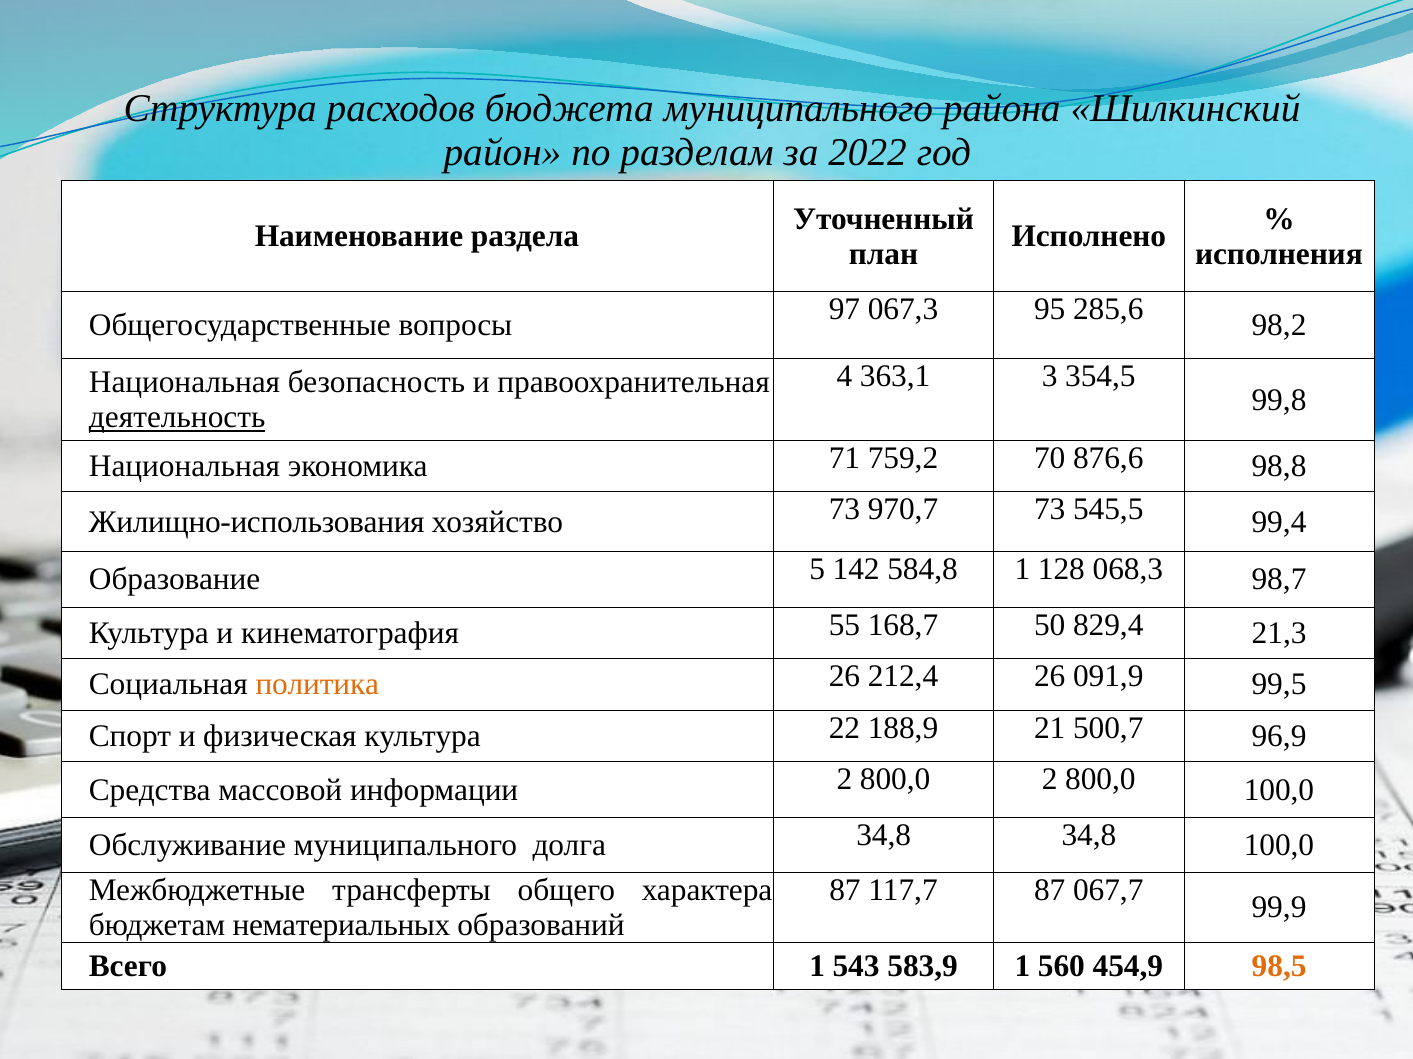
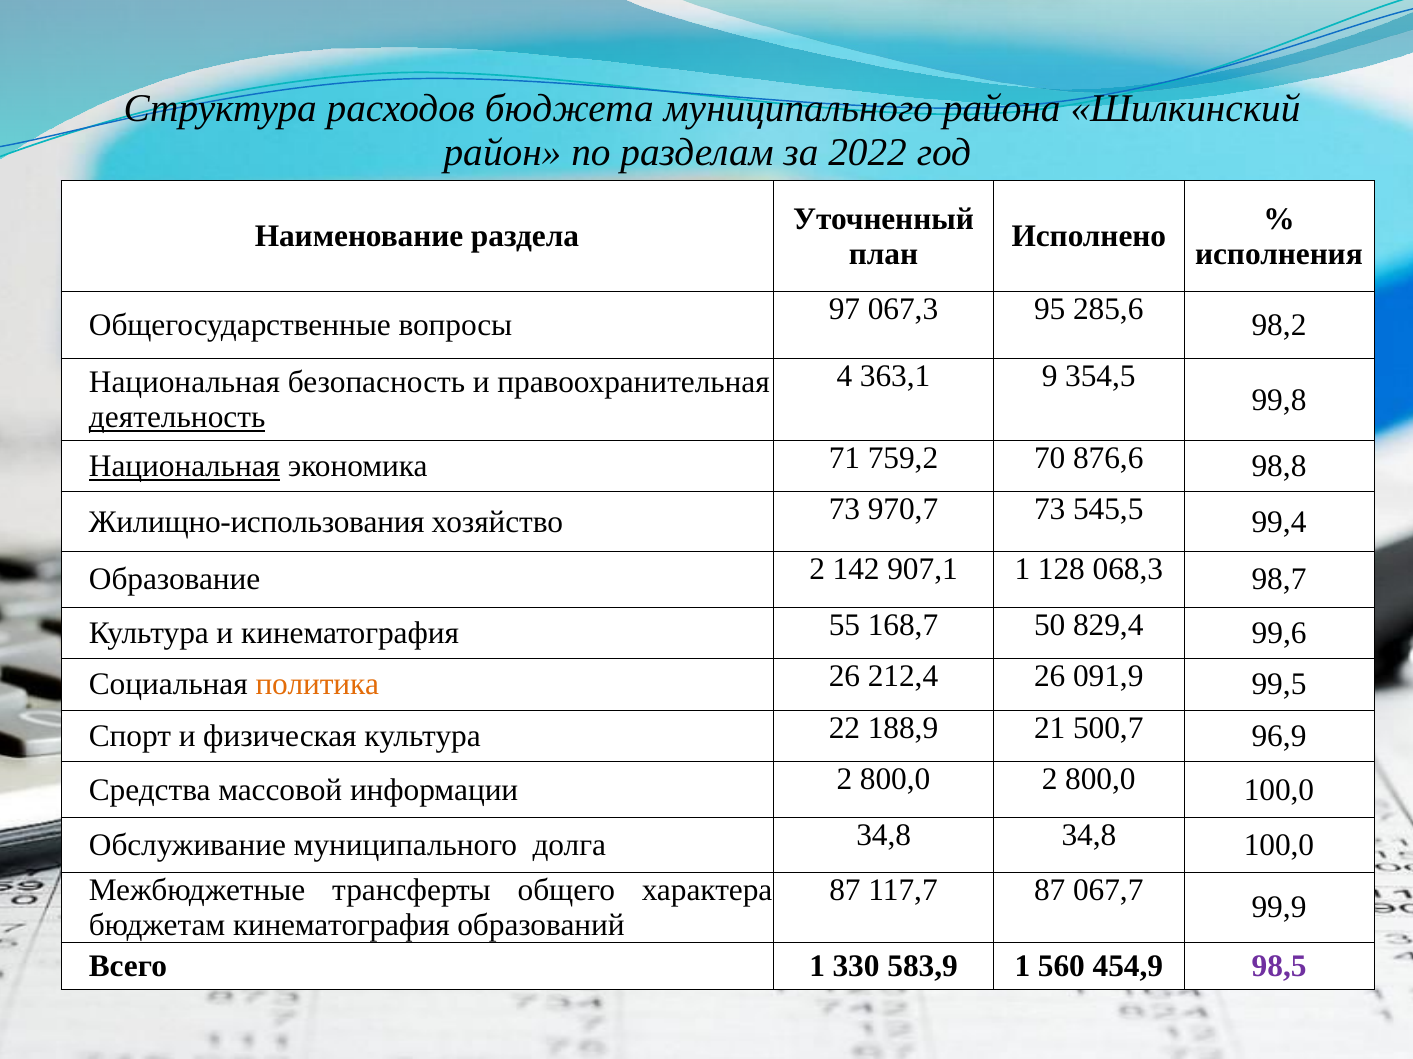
3: 3 -> 9 (1050, 376)
Национальная underline: none -> present (185, 467)
Образование 5: 5 -> 2 (817, 570)
584,8: 584,8 -> 907,1 (923, 570)
21,3: 21,3 -> 99,6 (1279, 634)
бюджетам нематериальных: нематериальных -> кинематография (341, 925)
543: 543 -> 330 (856, 967)
98,5 colour: orange -> purple (1279, 967)
